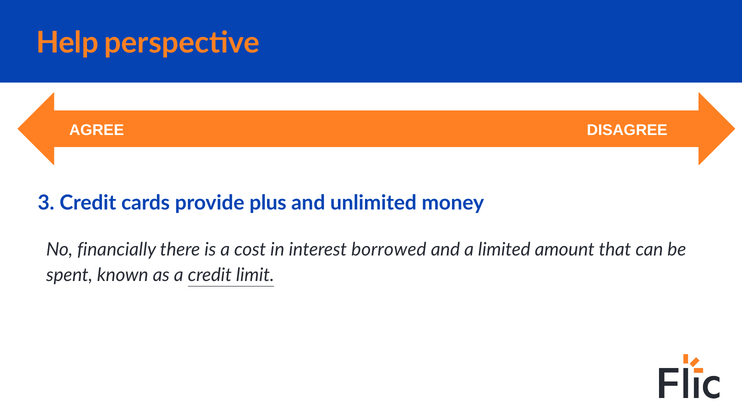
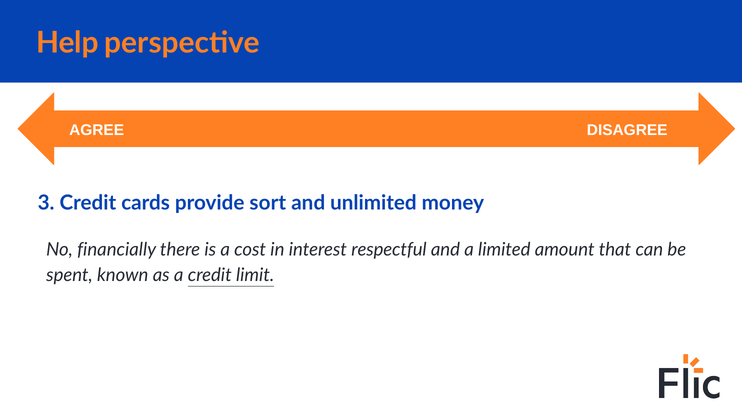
plus: plus -> sort (268, 203)
borrowed: borrowed -> respectful (389, 249)
